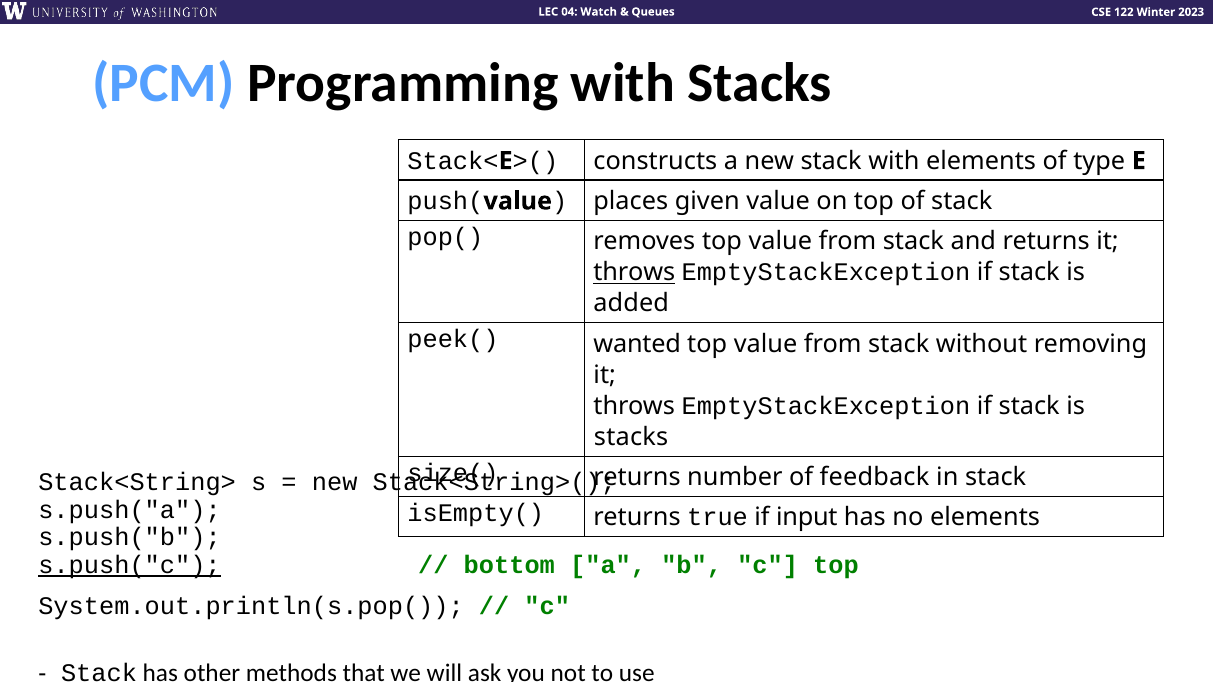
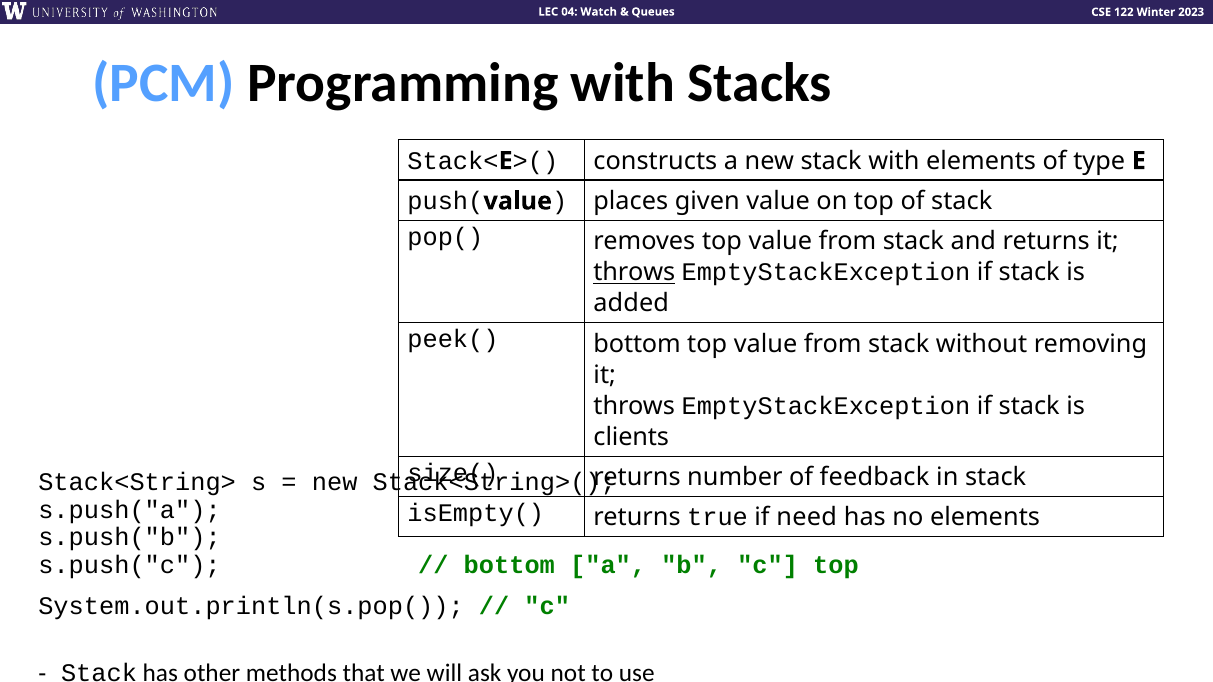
peek( wanted: wanted -> bottom (637, 344)
stacks: stacks -> clients (631, 437)
input: input -> need (807, 518)
s.push("c underline: present -> none (129, 565)
